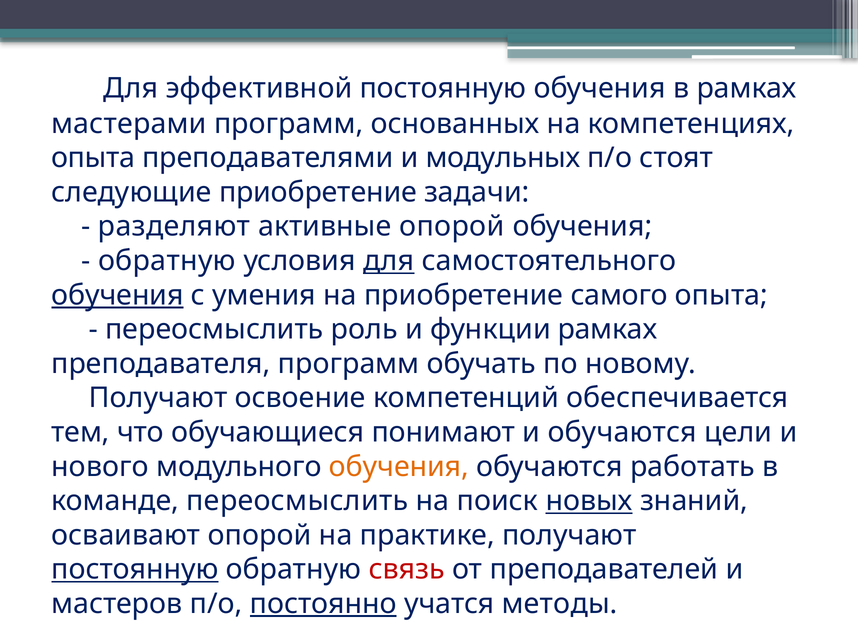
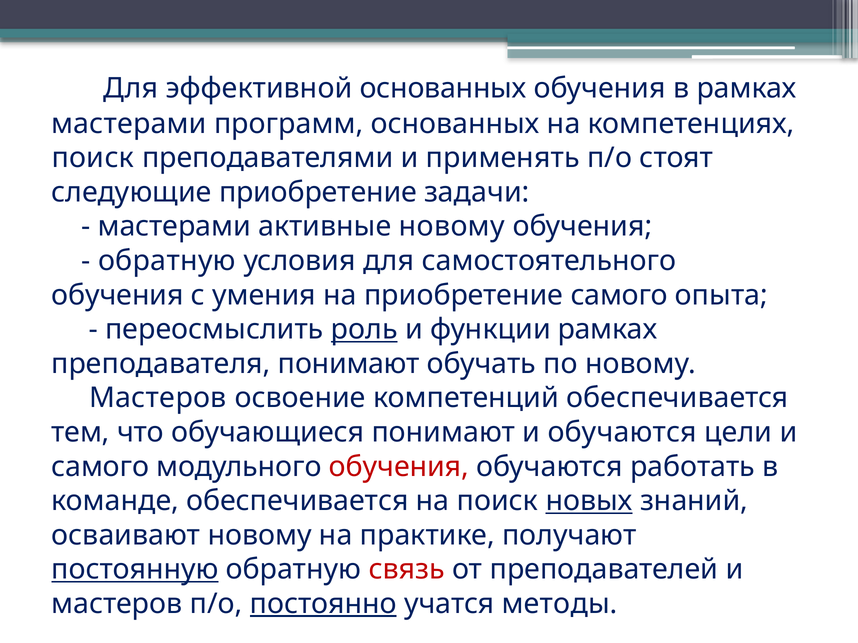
эффективной постоянную: постоянную -> основанных (443, 88)
опыта: опыта -> поиск (93, 158)
модульных: модульных -> применять (503, 158)
разделяют: разделяют -> мастерами (174, 227)
активные опорой: опорой -> новому (452, 227)
для underline: present -> none (389, 261)
обучения underline: present -> none (117, 295)
роль underline: none -> present (364, 330)
преподавателя программ: программ -> понимают (349, 364)
Получают: Получают -> Мастеров (158, 398)
нового: нового -> самого (100, 467)
обучения colour: orange -> red (399, 467)
команде переосмыслить: переосмыслить -> обеспечивается (297, 501)
осваивают опорой: опорой -> новому (260, 536)
